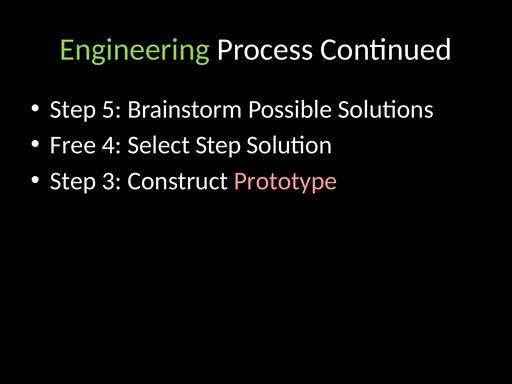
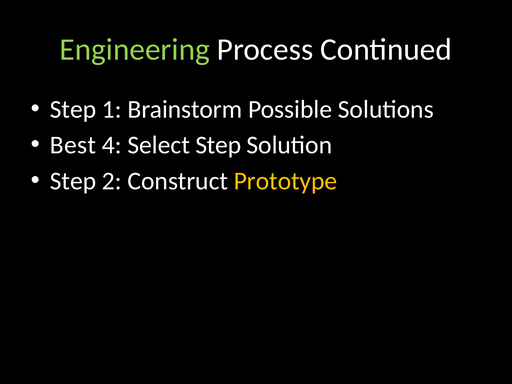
5: 5 -> 1 (112, 109)
Free: Free -> Best (73, 145)
3: 3 -> 2 (112, 181)
Prototype colour: pink -> yellow (286, 181)
